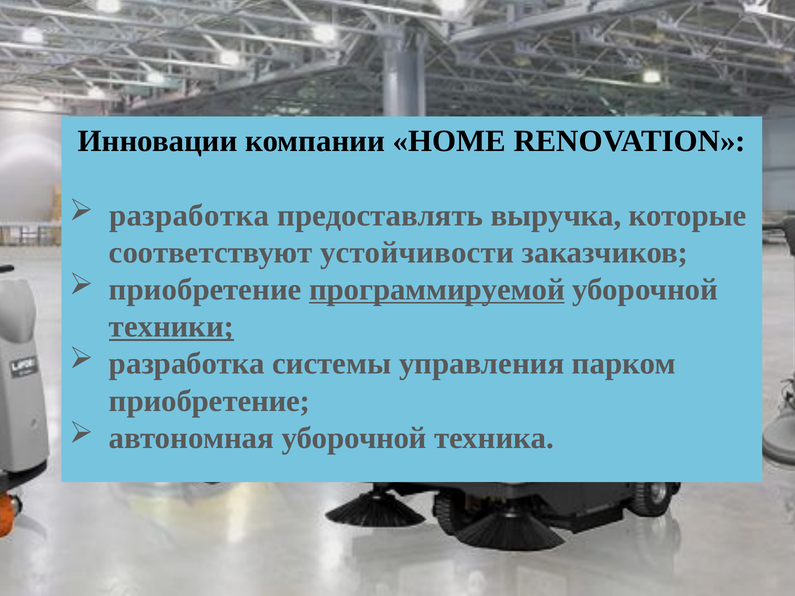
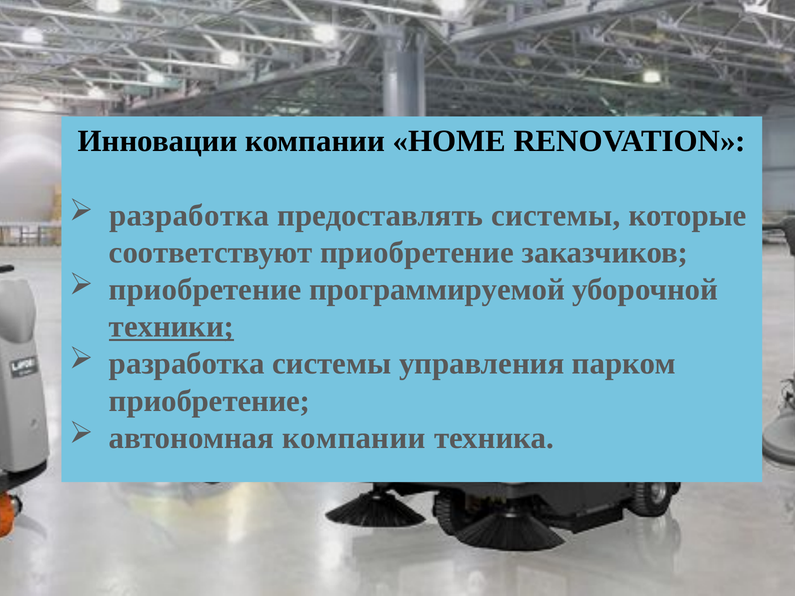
предоставлять выручка: выручка -> системы (556, 215)
соответствуют устойчивости: устойчивости -> приобретение (417, 253)
программируемой underline: present -> none (437, 290)
автономная уборочной: уборочной -> компании (354, 438)
